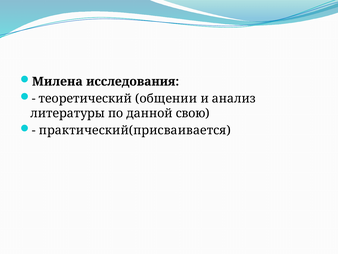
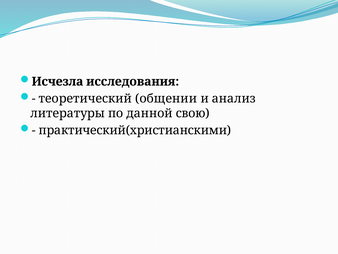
Милена: Милена -> Исчезла (57, 81)
практический(присваивается: практический(присваивается -> практический(христианскими (135, 130)
